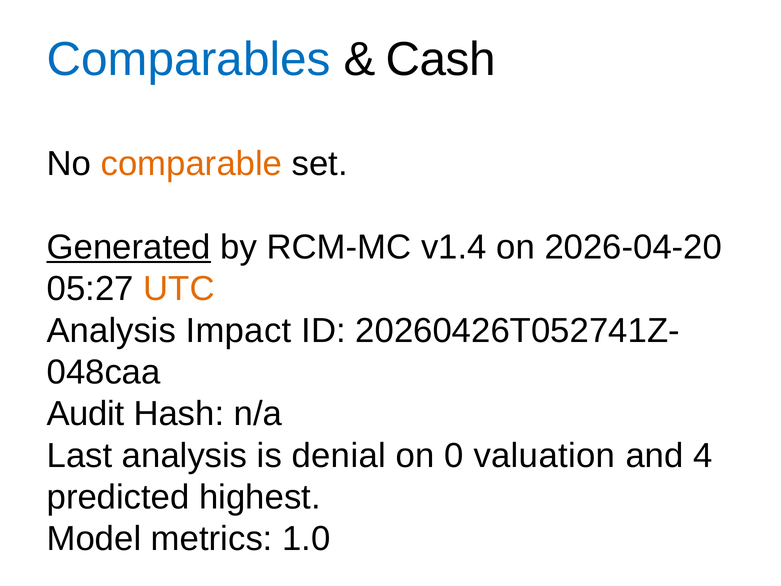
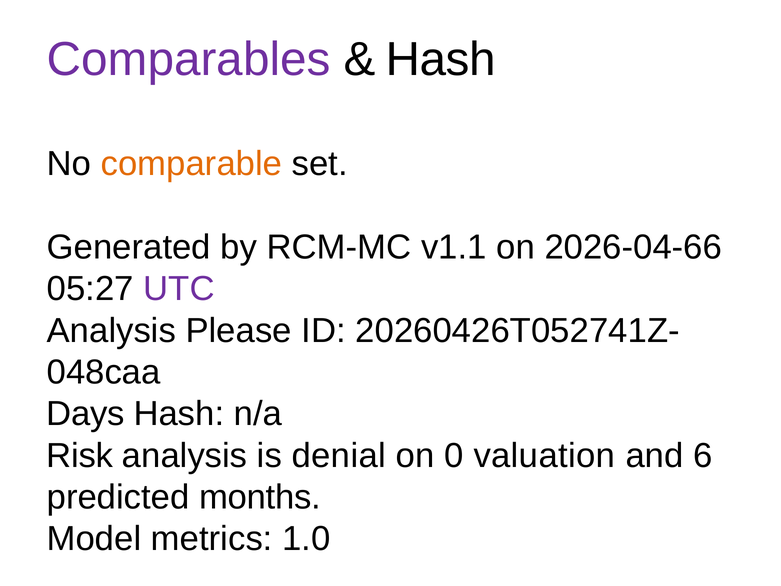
Comparables colour: blue -> purple (189, 59)
Cash: Cash -> Hash (441, 59)
Generated underline: present -> none (129, 247)
v1.4: v1.4 -> v1.1 (454, 247)
2026-04-20: 2026-04-20 -> 2026-04-66 (633, 247)
UTC colour: orange -> purple (179, 289)
Impact: Impact -> Please (239, 330)
Audit: Audit -> Days (85, 414)
Last: Last -> Risk (80, 455)
4: 4 -> 6 (703, 455)
highest: highest -> months (260, 497)
